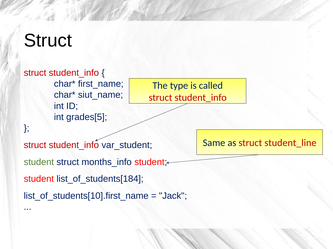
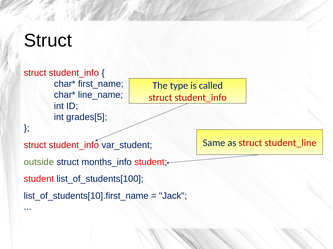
siut_name: siut_name -> line_name (101, 95)
student: student -> outside (39, 162)
list_of_students[184: list_of_students[184 -> list_of_students[100 (100, 179)
